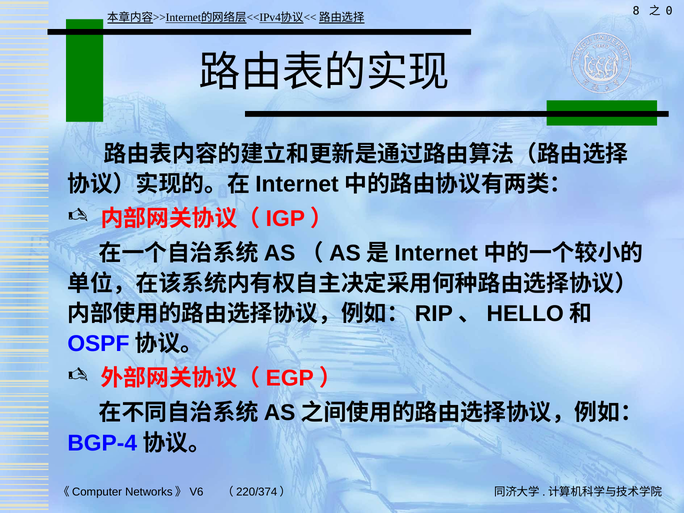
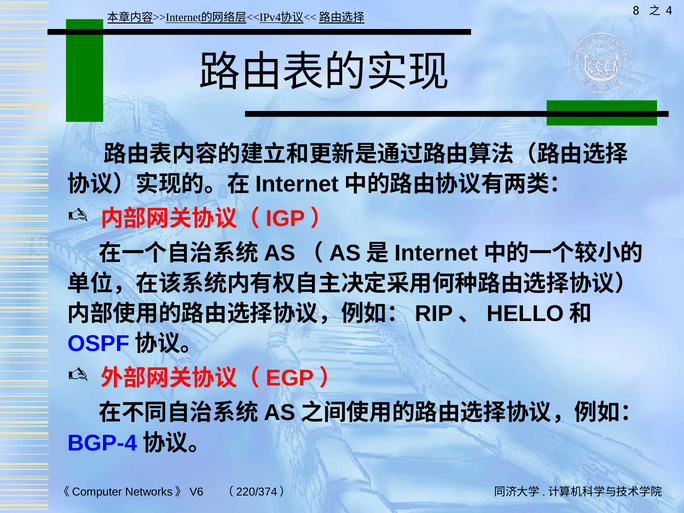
0: 0 -> 4 (669, 11)
